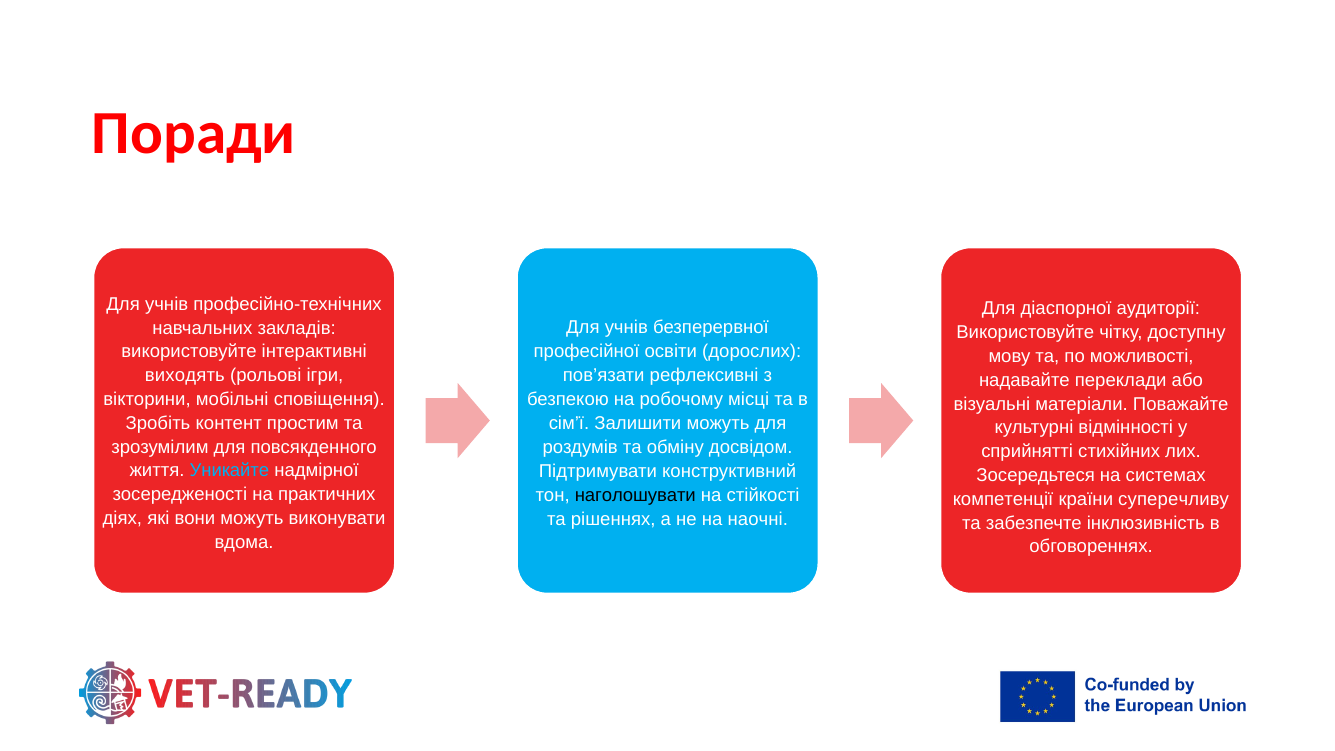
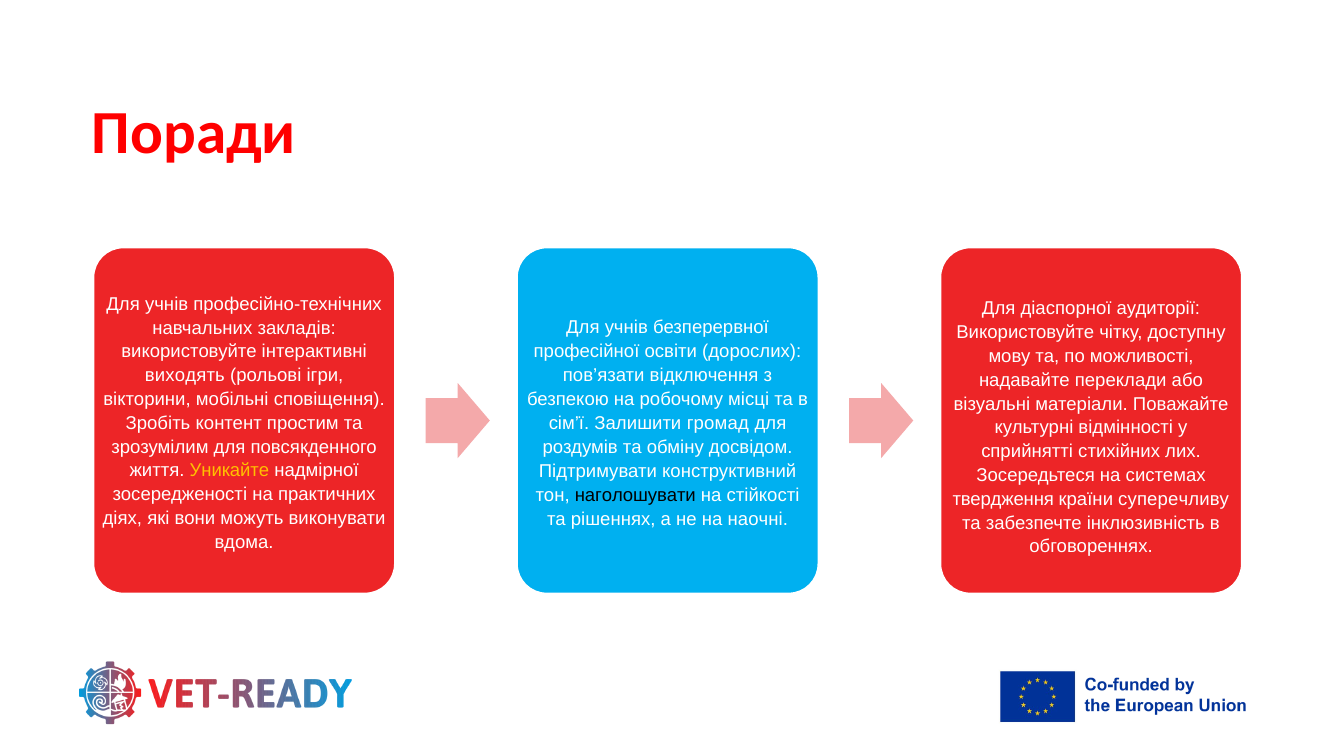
рефлексивні: рефлексивні -> відключення (704, 376)
Залишити можуть: можуть -> громад (718, 424)
Уникайте colour: light blue -> yellow (229, 471)
компетенції: компетенції -> твердження (1003, 499)
